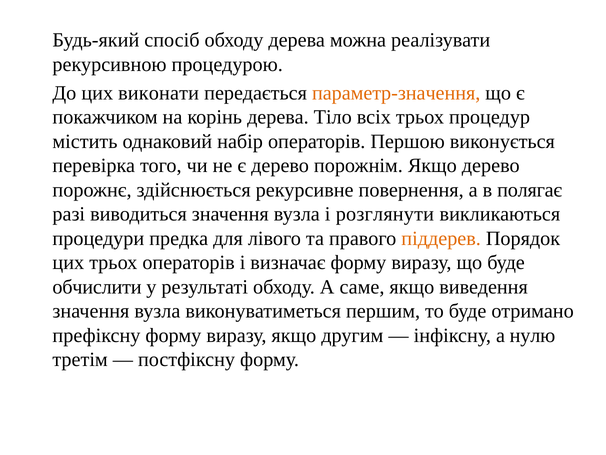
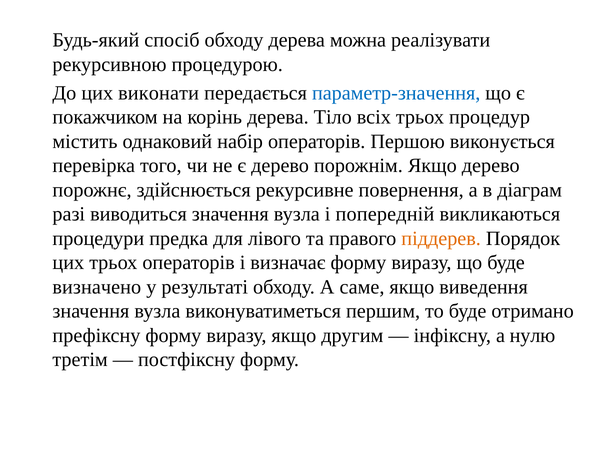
параметр-значення colour: orange -> blue (396, 93)
полягає: полягає -> діаграм (530, 190)
розглянути: розглянути -> попередній (385, 214)
обчислити: обчислити -> визначено (97, 287)
